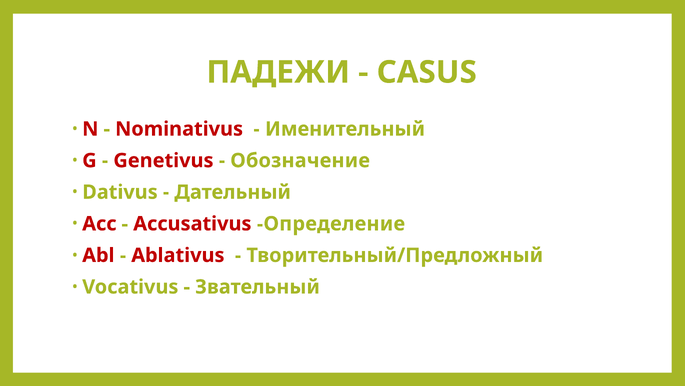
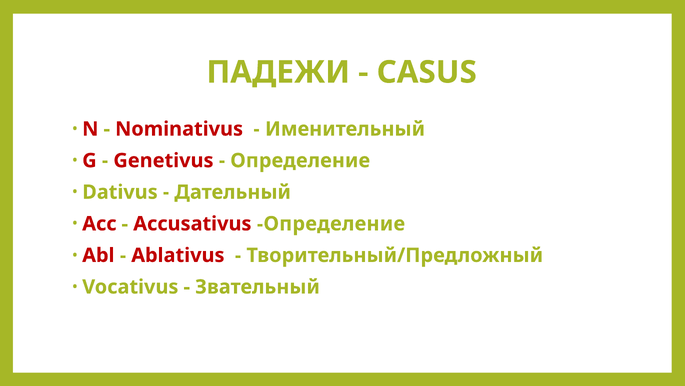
Обозначение: Обозначение -> Определение (300, 160)
